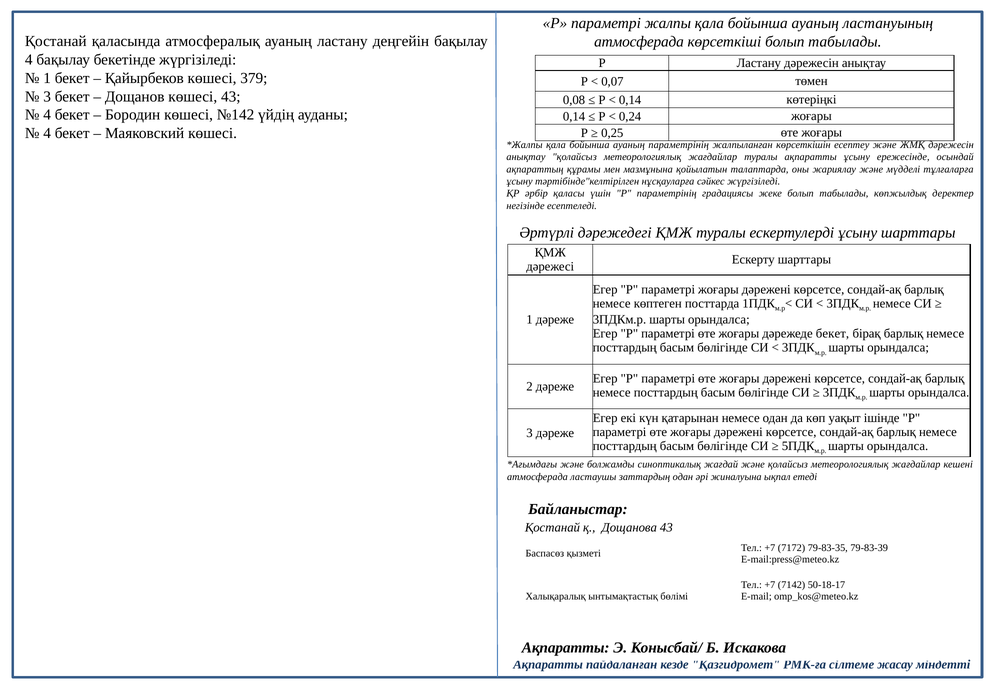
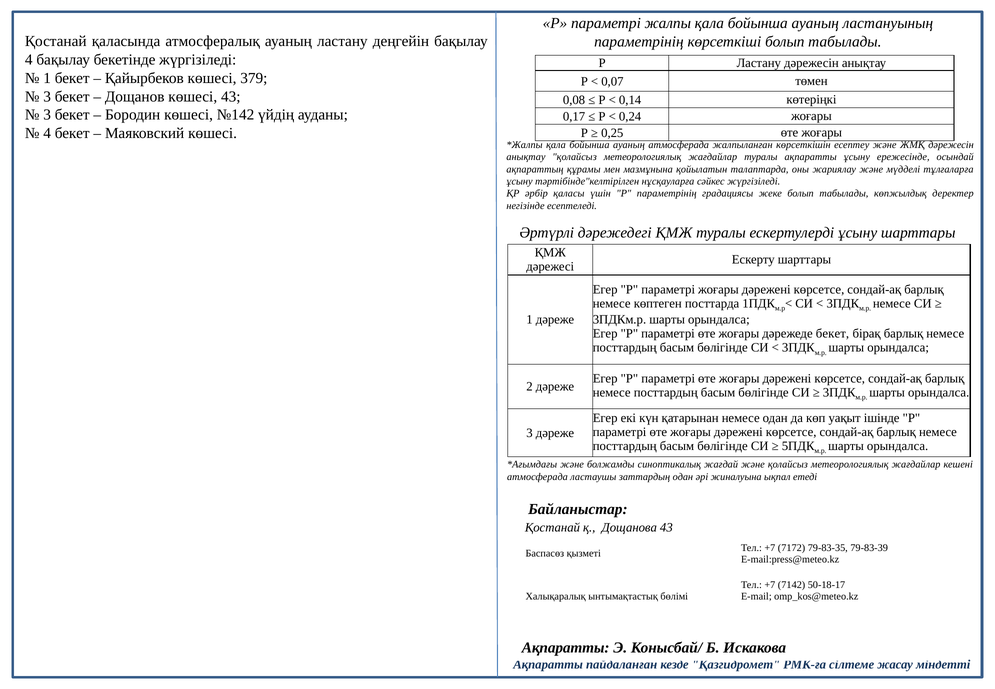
атмосферада: атмосферада -> параметрінің (639, 42)
4: 4 -> 3 (47, 115)
0,14: 0,14 -> 0,17 (574, 117)
ауаның параметрінің: параметрінің -> атмосферада (679, 145)
